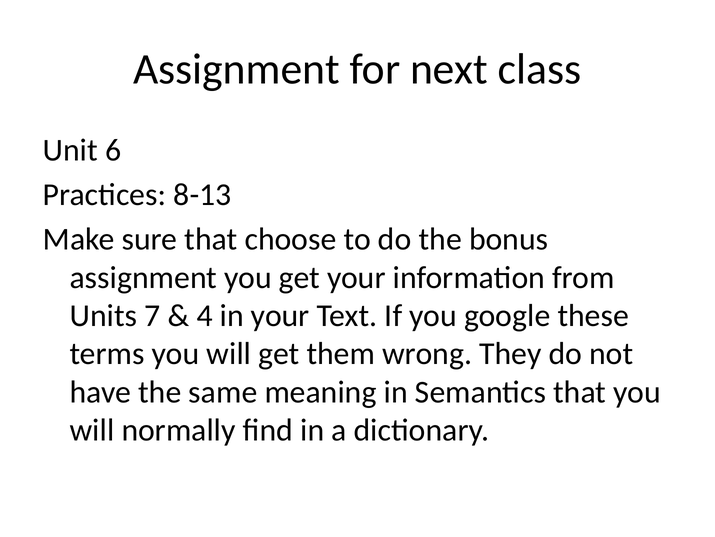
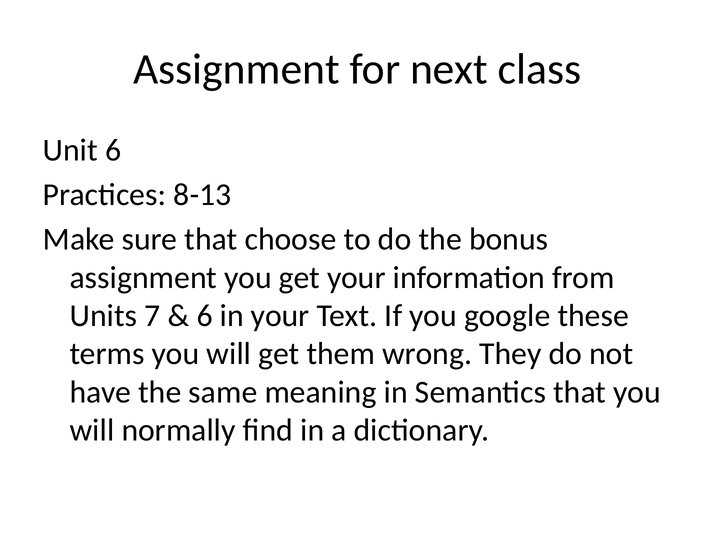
4: 4 -> 6 (205, 315)
